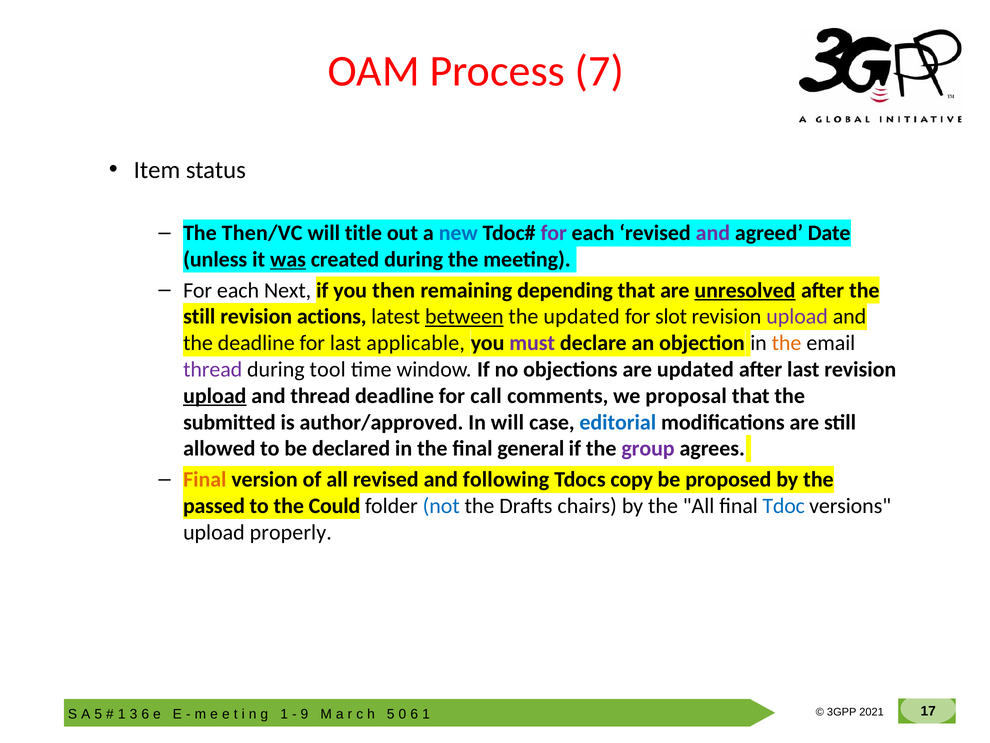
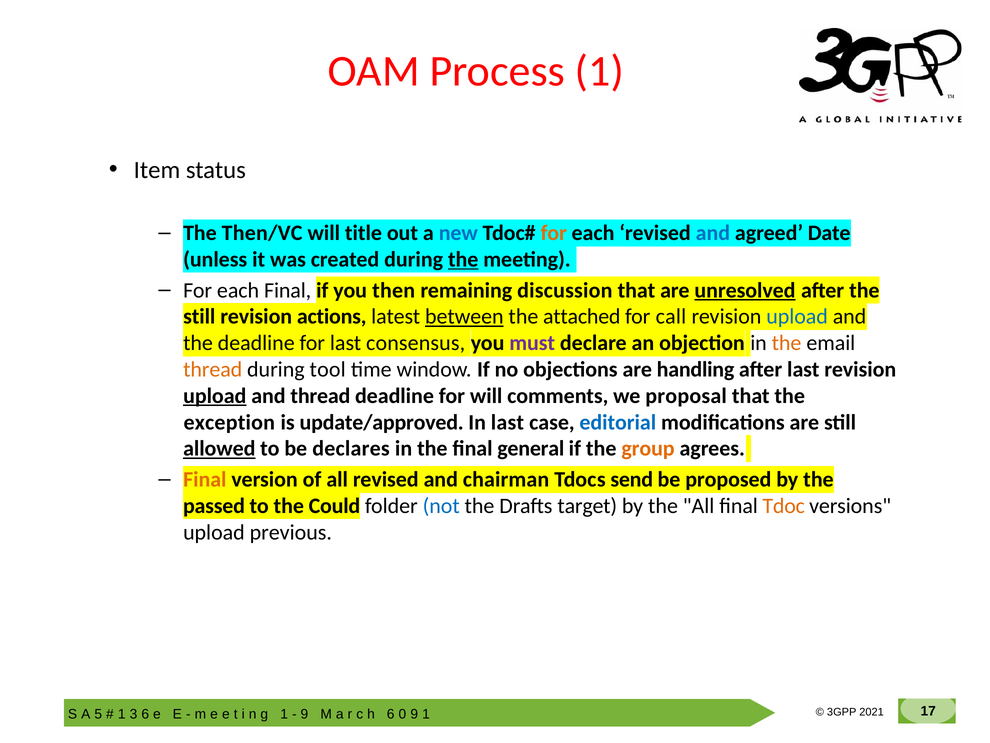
Process 7: 7 -> 1 (599, 71)
for colour: purple -> orange (554, 233)
and colour: purple -> blue (713, 233)
was underline: present -> none (288, 259)
the underline: none -> present (463, 259)
each Next: Next -> Final (288, 290)
depending: depending -> discussion (565, 290)
the updated: updated -> attached (582, 316)
slot: slot -> call (671, 316)
upload colour: purple -> blue (797, 316)
applicable: applicable -> consensus (416, 343)
thread colour: purple -> orange (213, 369)
are updated: updated -> handling (696, 369)
for call: call -> will (486, 396)
submitted: submitted -> exception (229, 422)
author/approved: author/approved -> update/approved (382, 422)
In will: will -> last (507, 422)
allowed underline: none -> present (219, 448)
declared: declared -> declares (351, 448)
group colour: purple -> orange (648, 448)
following: following -> chairman (506, 479)
copy: copy -> send (632, 479)
chairs: chairs -> target (587, 506)
Tdoc colour: blue -> orange (784, 506)
properly: properly -> previous (291, 532)
5: 5 -> 6 (391, 714)
6: 6 -> 9 (414, 714)
